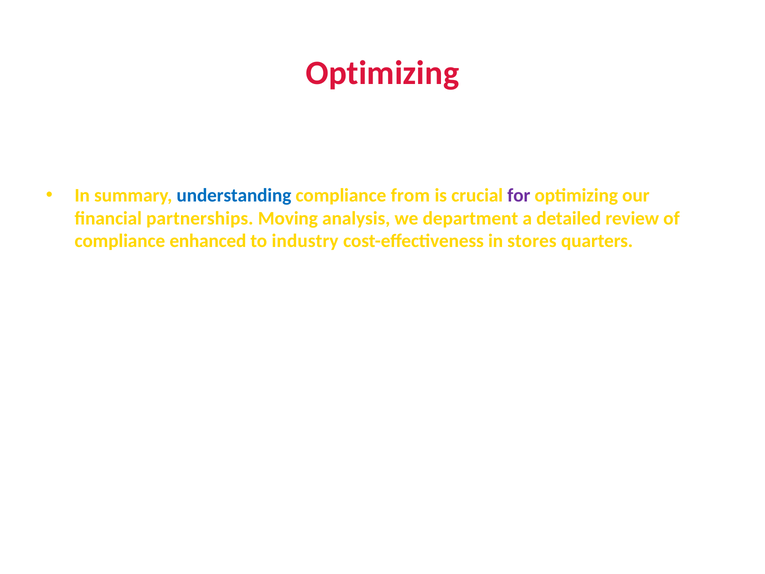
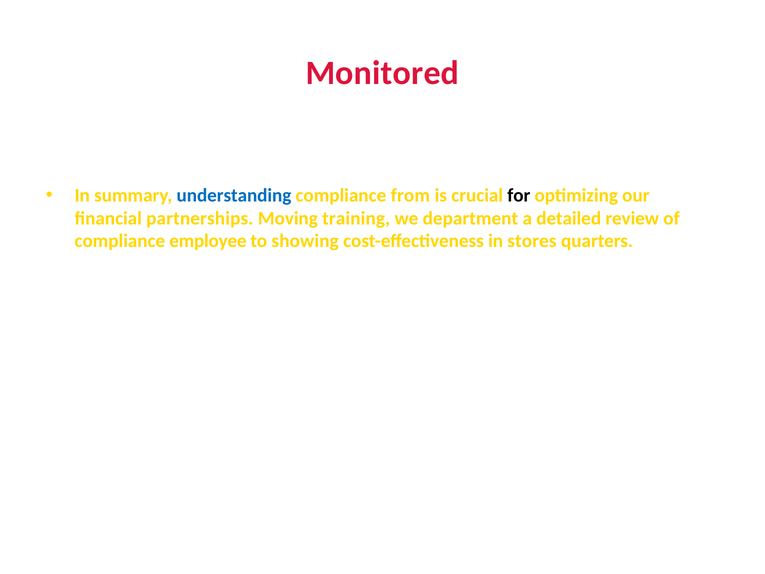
Optimizing: Optimizing -> Monitored (382, 73)
for colour: purple -> black (519, 195)
analysis: analysis -> training (356, 218)
enhanced: enhanced -> employee (208, 241)
industry: industry -> showing (305, 241)
